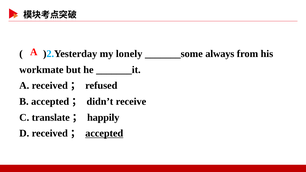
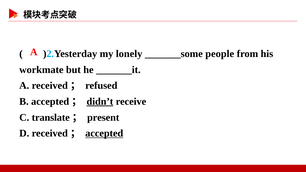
always: always -> people (220, 54)
didn’t underline: none -> present (100, 102)
happily: happily -> present (103, 117)
